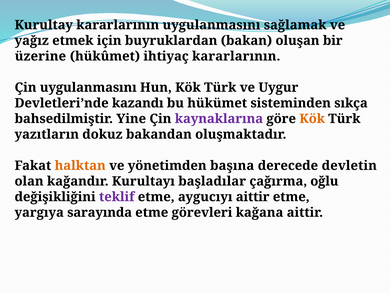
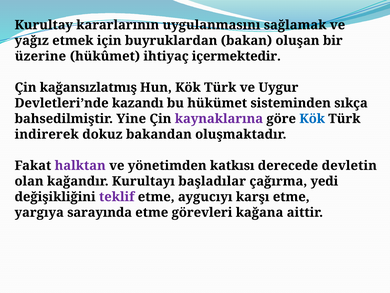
ihtiyaç kararlarının: kararlarının -> içermektedir (236, 56)
Çin uygulanmasını: uygulanmasını -> kağansızlatmış (88, 87)
Kök colour: orange -> blue (312, 119)
yazıtların: yazıtların -> indirerek (47, 134)
halktan colour: orange -> purple (80, 165)
başına: başına -> katkısı (232, 165)
oğlu: oğlu -> yedi (324, 181)
aygucıyı aittir: aittir -> karşı (253, 197)
